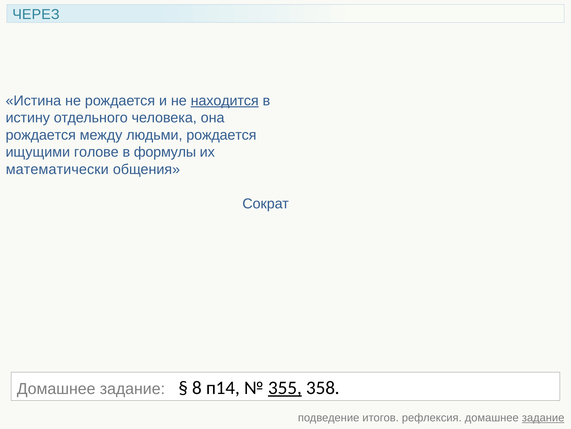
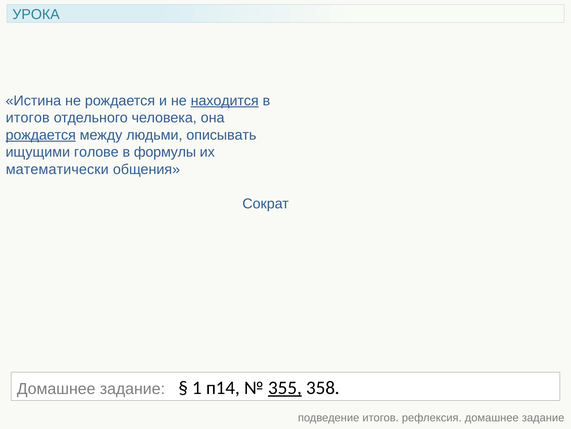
ЧЕРЕЗ: ЧЕРЕЗ -> УРОКА (36, 14)
истину: истину -> итогов (28, 118)
рождается underline: none -> present (41, 135)
людьми рождается: рождается -> описывать (221, 135)
8: 8 -> 1 (197, 387)
задание underline: present -> none (543, 417)
